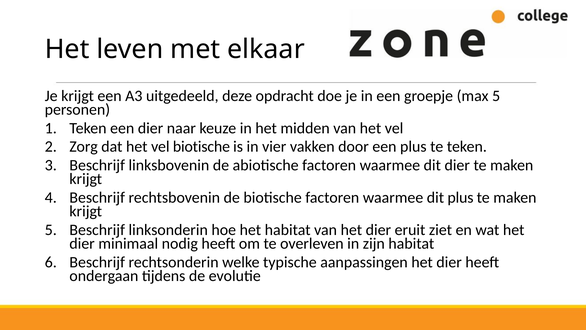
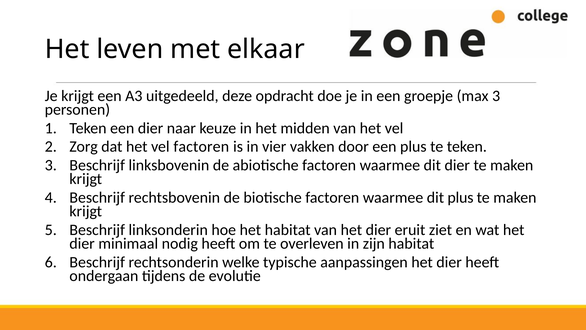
max 5: 5 -> 3 (496, 96)
vel biotische: biotische -> factoren (201, 147)
